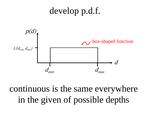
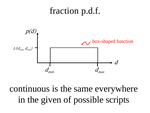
develop: develop -> fraction (64, 11)
depths: depths -> scripts (118, 99)
